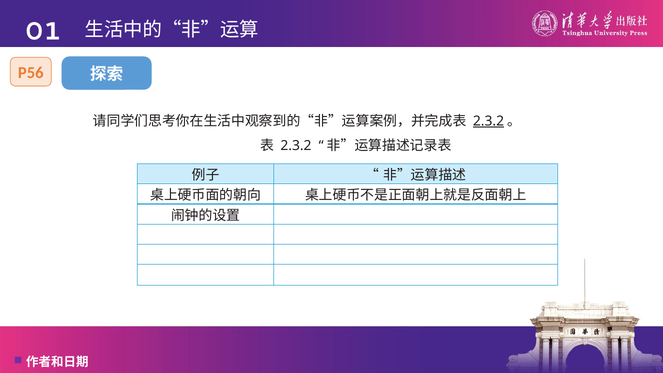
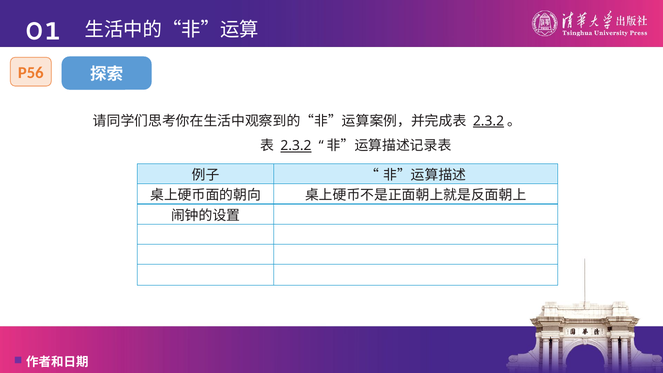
2.3.2 underline: none -> present (296, 146)
